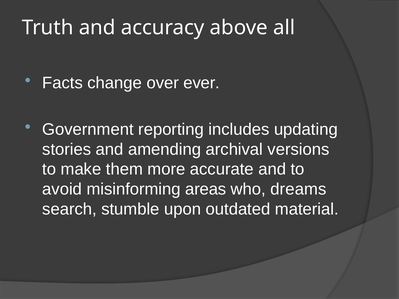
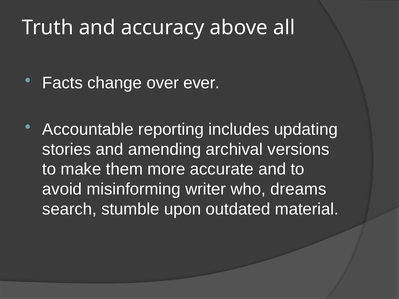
Government: Government -> Accountable (88, 129)
areas: areas -> writer (206, 189)
